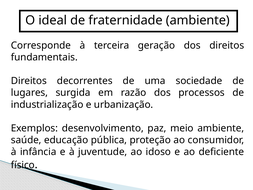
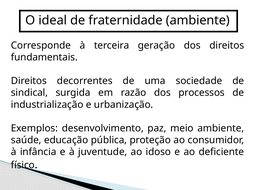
lugares: lugares -> sindical (29, 93)
